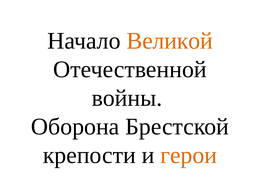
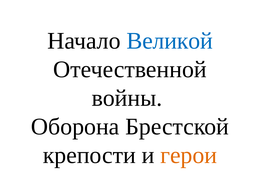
Великой colour: orange -> blue (170, 41)
